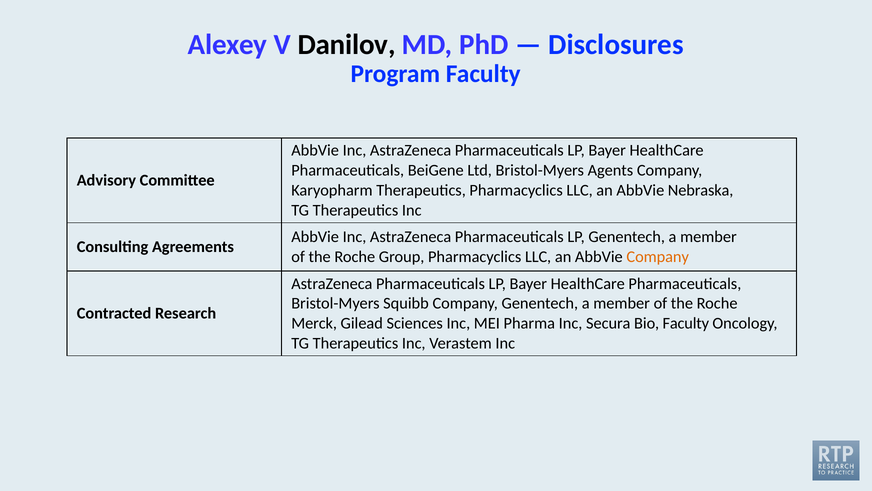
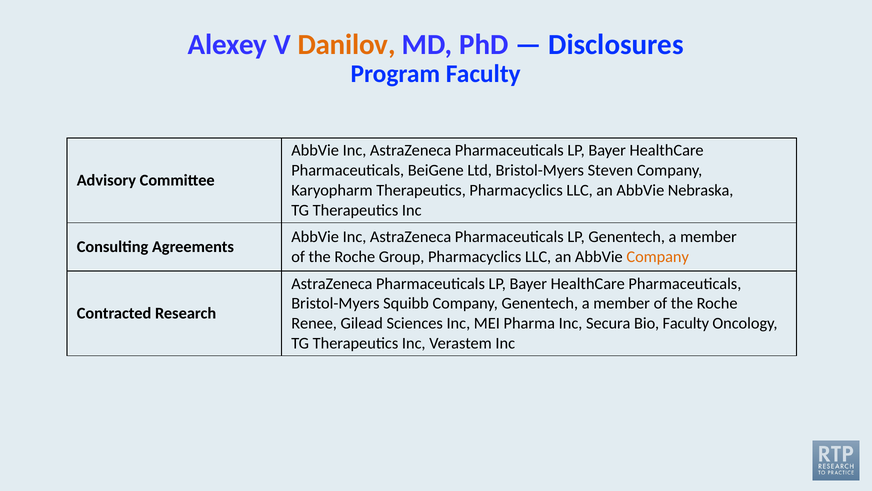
Danilov colour: black -> orange (347, 45)
Agents: Agents -> Steven (610, 170)
Merck: Merck -> Renee (314, 323)
